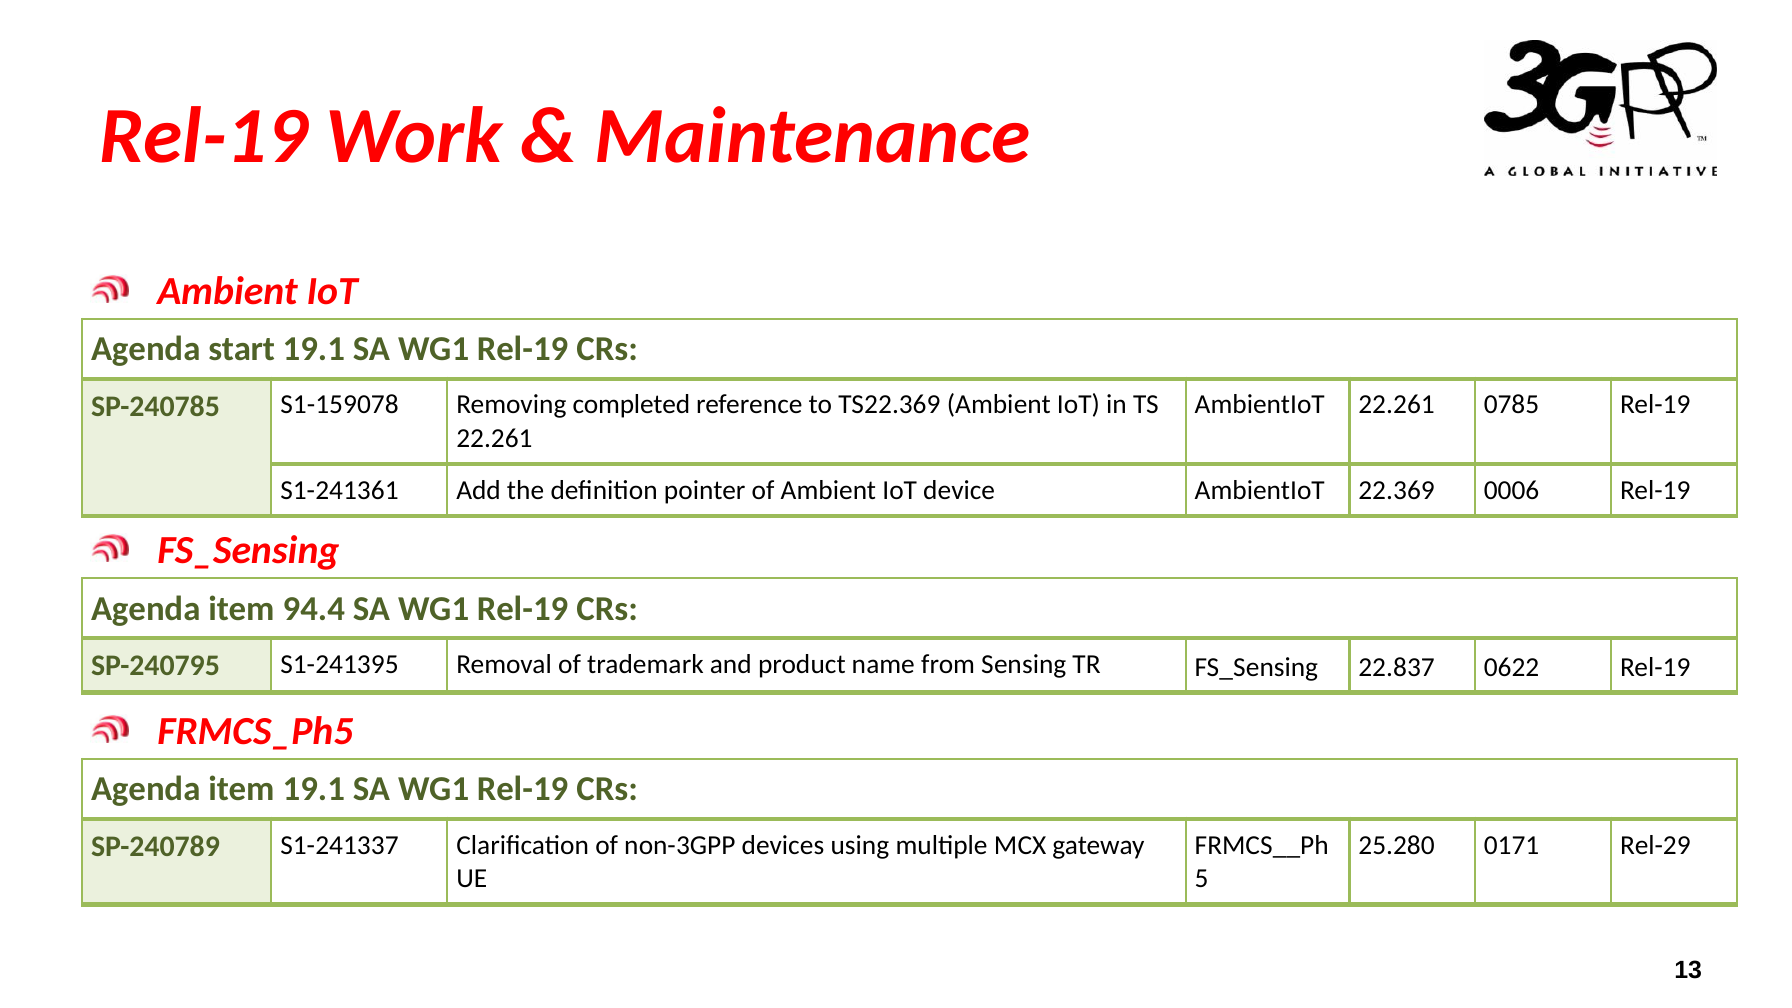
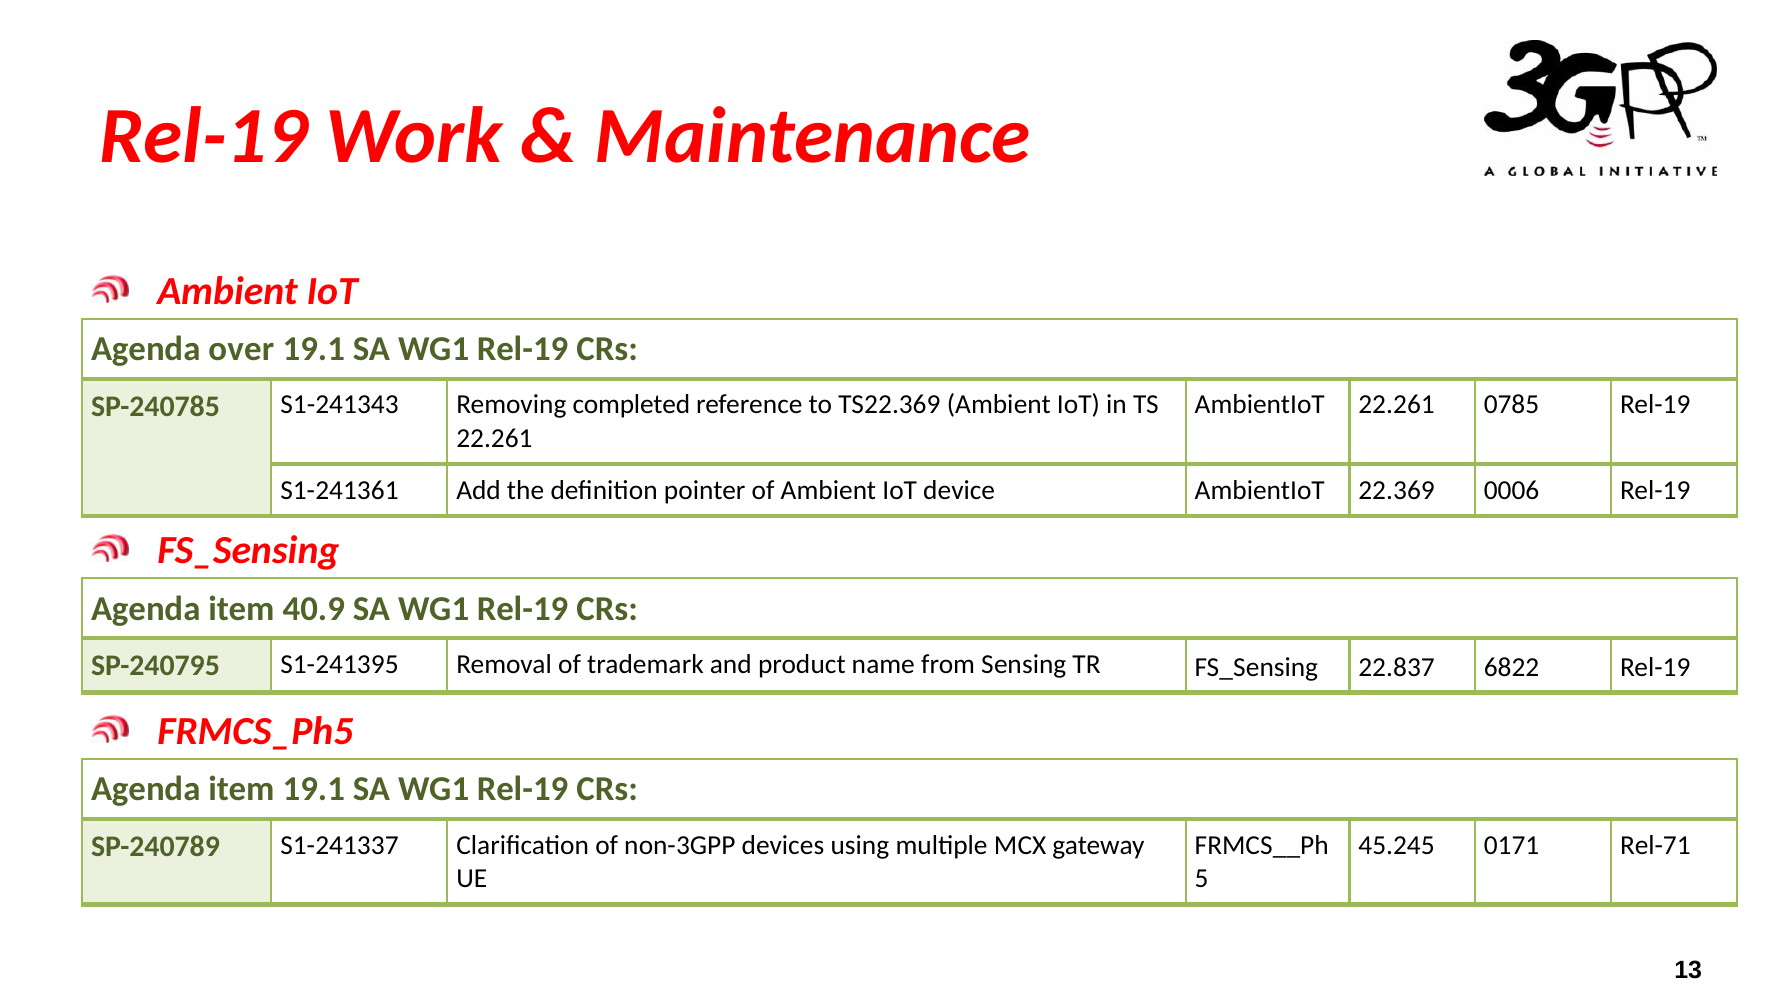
start: start -> over (241, 349)
S1-159078: S1-159078 -> S1-241343 (340, 405)
94.4: 94.4 -> 40.9 (314, 609)
0622: 0622 -> 6822 (1512, 667)
25.280: 25.280 -> 45.245 (1397, 845)
Rel-29: Rel-29 -> Rel-71 (1655, 845)
